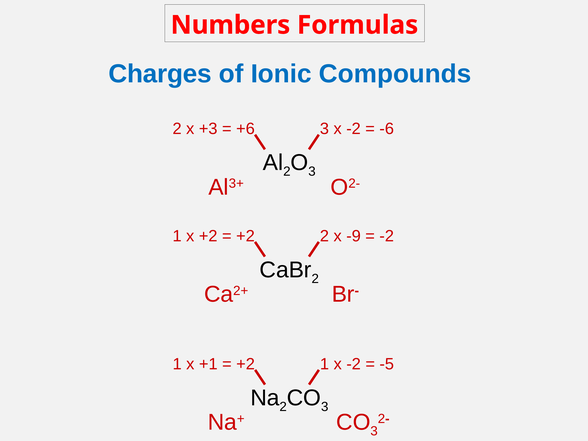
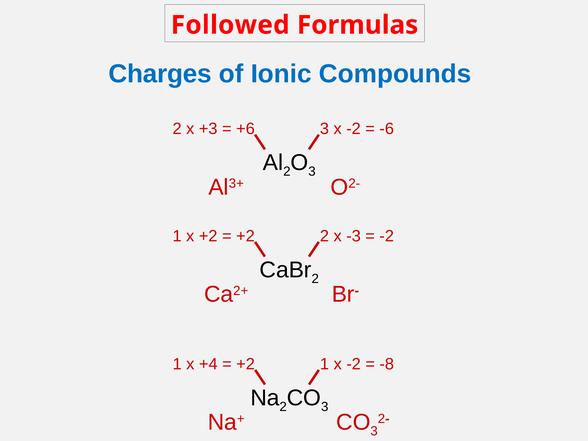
Numbers: Numbers -> Followed (230, 25)
-9: -9 -> -3 (354, 236)
+1: +1 -> +4 (208, 364)
-5: -5 -> -8 (387, 364)
